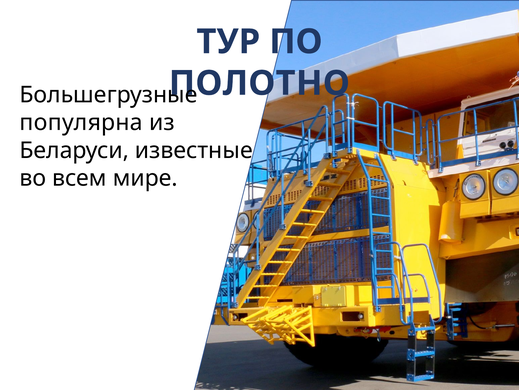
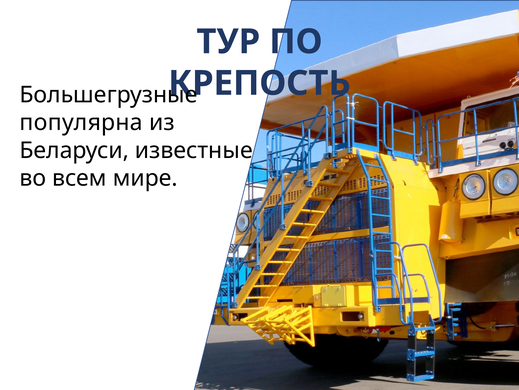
ПОЛОТНО: ПОЛОТНО -> КРЕПОСТЬ (259, 83)
